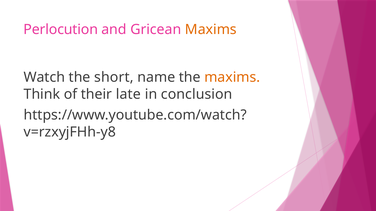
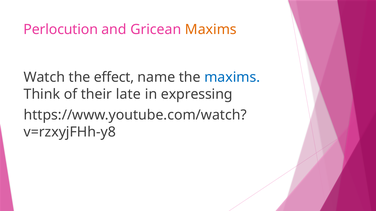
short: short -> effect (114, 77)
maxims colour: orange -> blue (232, 77)
conclusion: conclusion -> expressing (197, 94)
